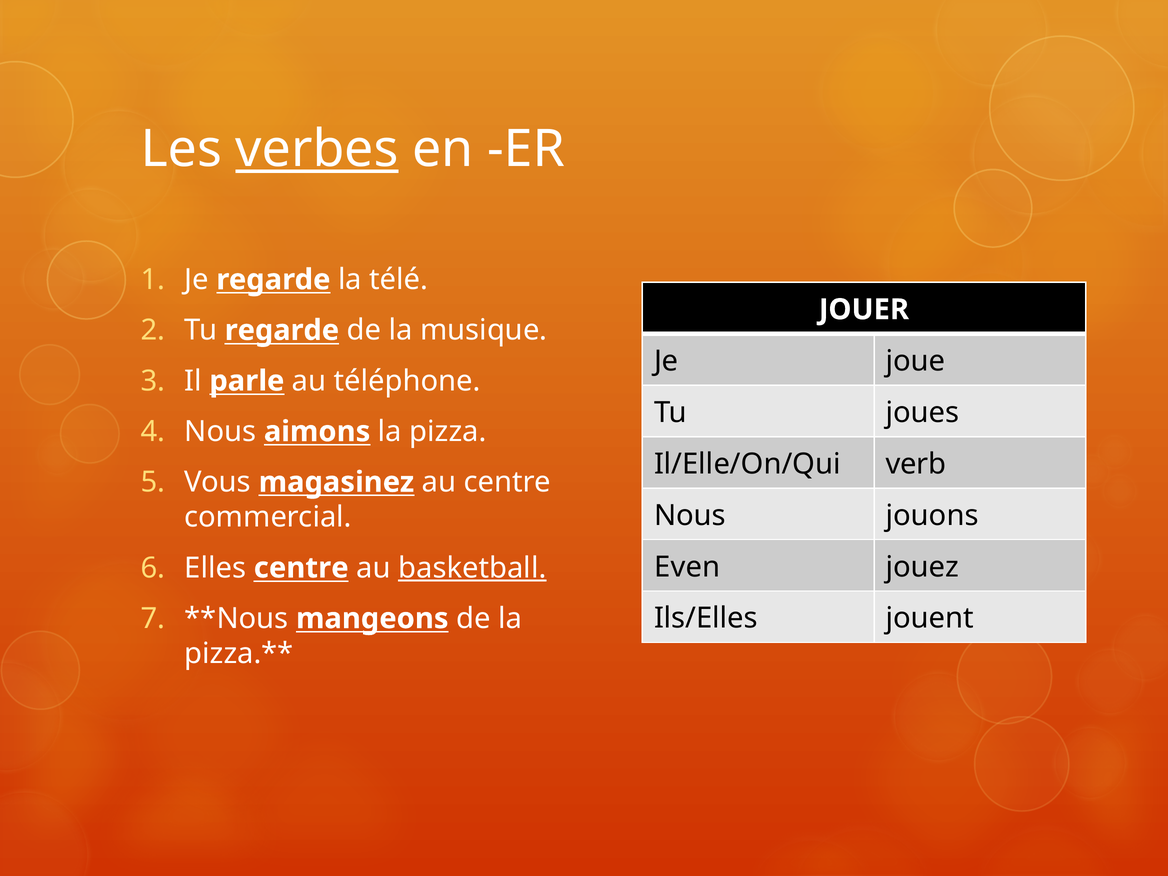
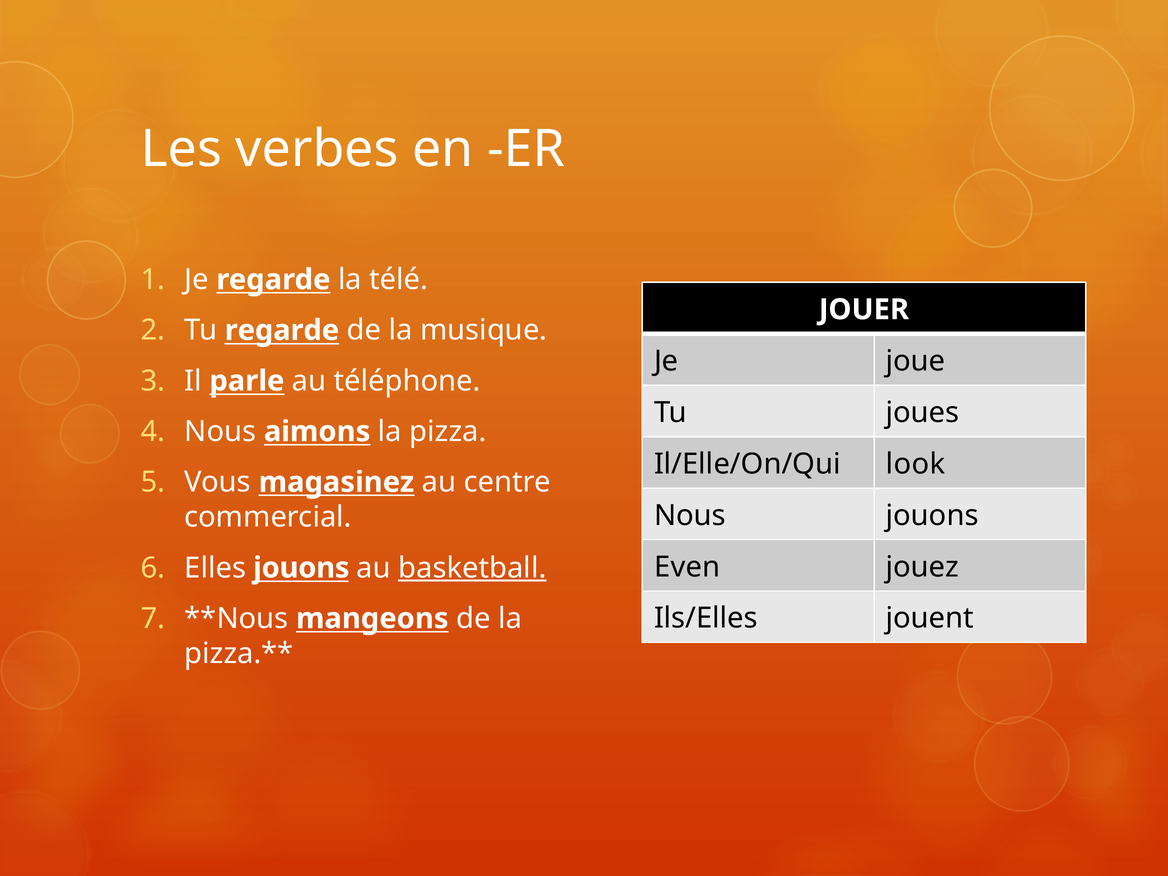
verbes underline: present -> none (317, 149)
verb: verb -> look (916, 464)
Elles centre: centre -> jouons (301, 568)
